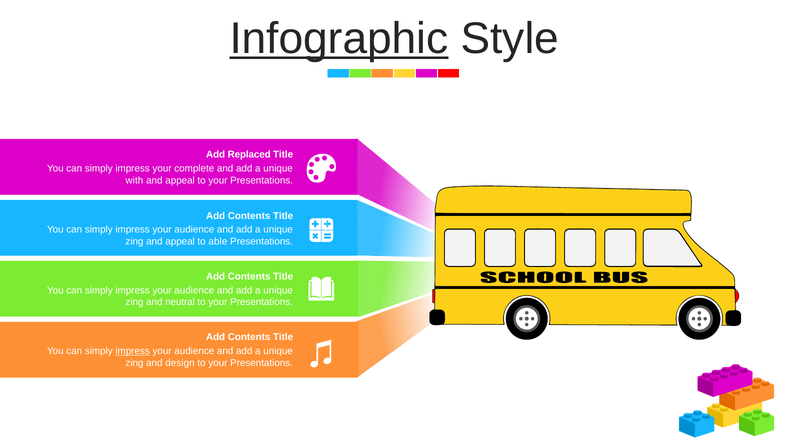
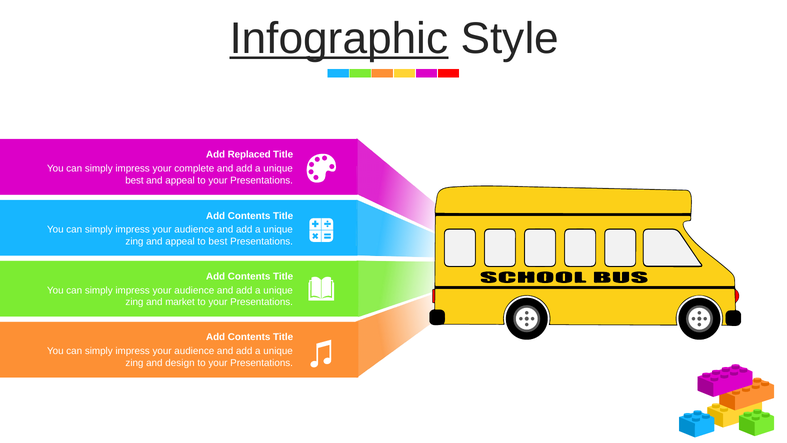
with: with -> best (135, 180)
to able: able -> best (218, 241)
neutral: neutral -> market (180, 302)
impress underline: present -> none (133, 351)
